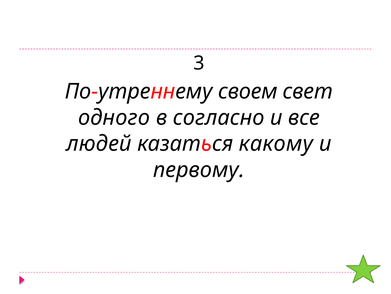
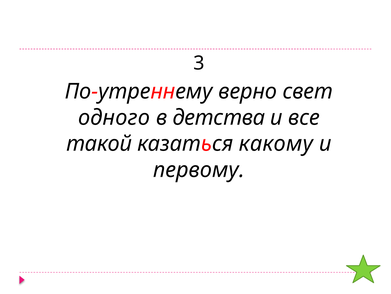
своем: своем -> верно (248, 91)
согласно: согласно -> детства (219, 117)
людей: людей -> такой (99, 143)
